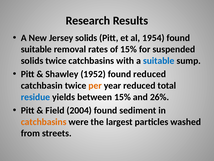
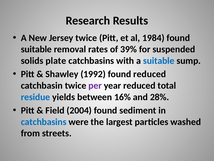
Jersey solids: solids -> twice (86, 38)
1954: 1954 -> 1984 (153, 38)
of 15%: 15% -> 39% (129, 49)
solids twice: twice -> plate (56, 61)
1952: 1952 -> 1992 (93, 74)
per colour: orange -> purple (95, 85)
between 15%: 15% -> 16% (122, 97)
26%: 26% -> 28% (160, 97)
catchbasins colour: orange -> blue (44, 121)
